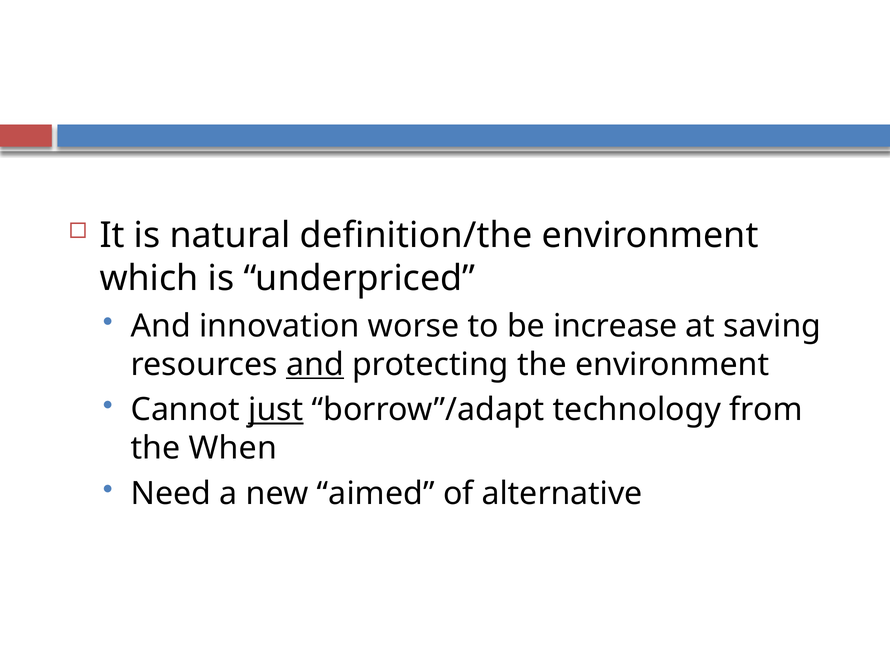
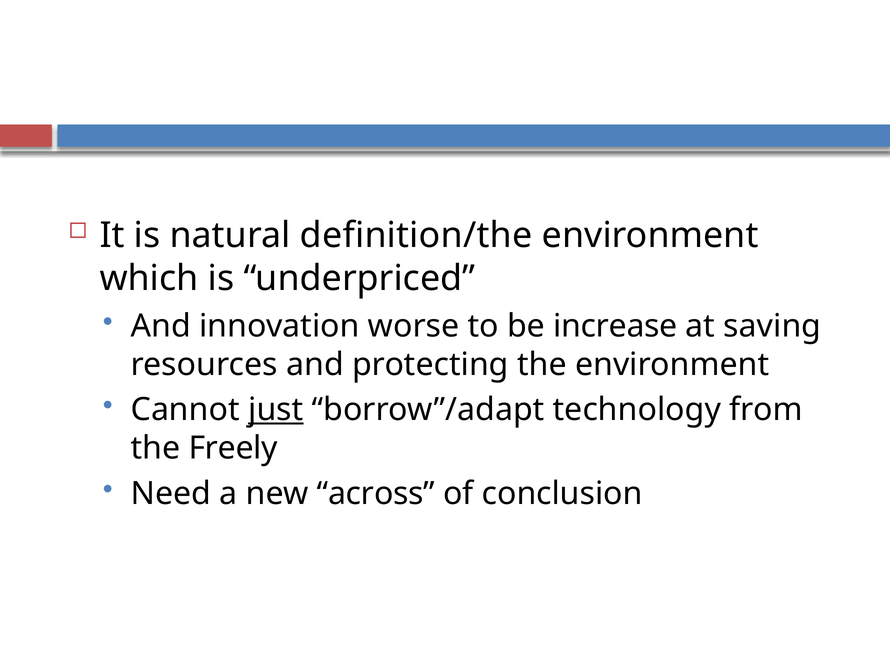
and underline: present -> none (315, 365)
When: When -> Freely (233, 449)
aimed: aimed -> across (376, 494)
alternative: alternative -> conclusion (562, 494)
